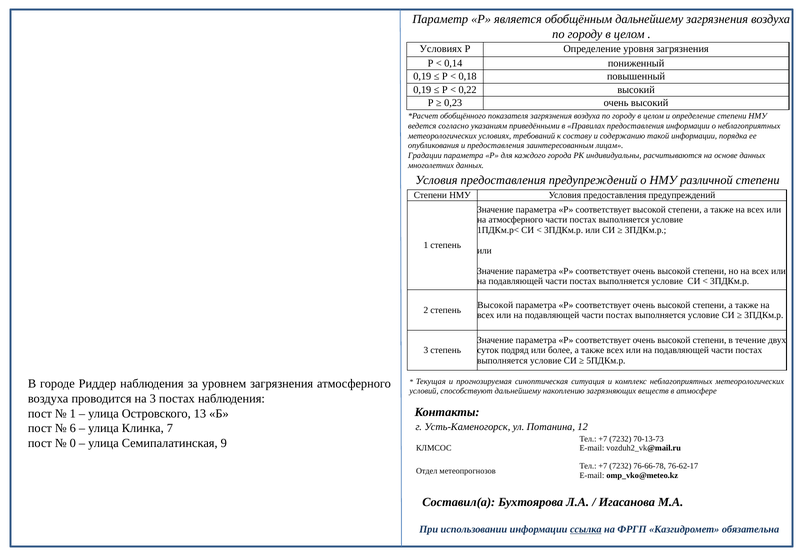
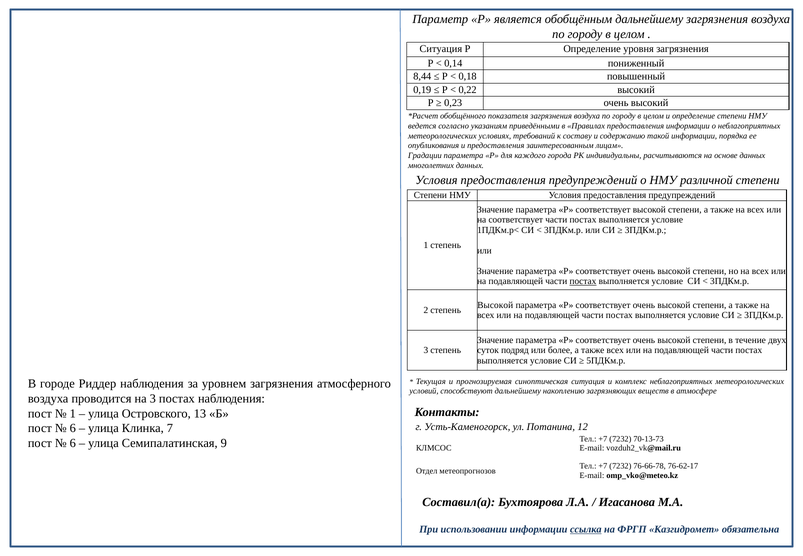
Условиях: Условиях -> Ситуация (441, 49)
0,19: 0,19 -> 8,44 (422, 76)
на атмосферного: атмосферного -> соответствует (516, 220)
постах underline: none -> present (583, 281)
0: 0 -> 6 (73, 443)
